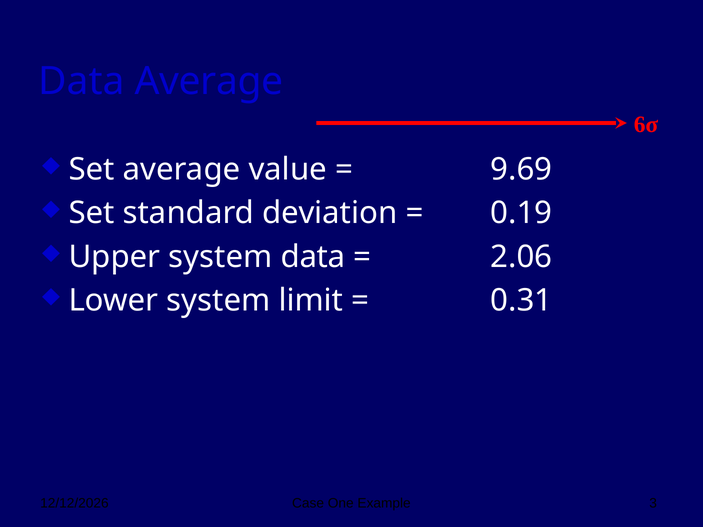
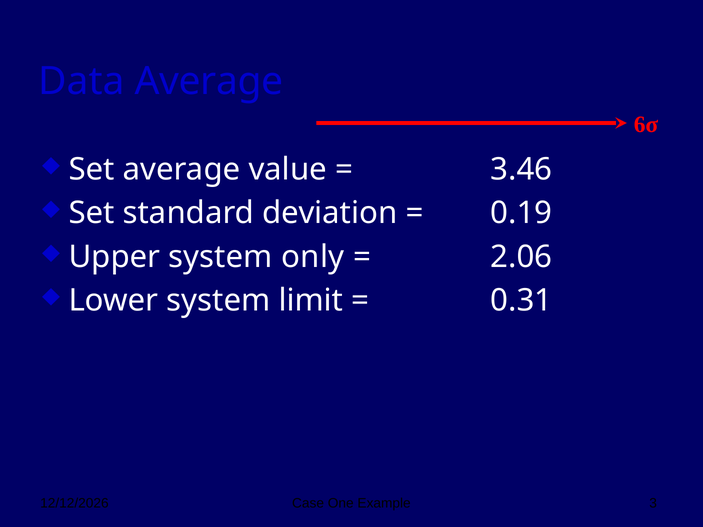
9.69: 9.69 -> 3.46 (521, 169)
system data: data -> only (313, 257)
